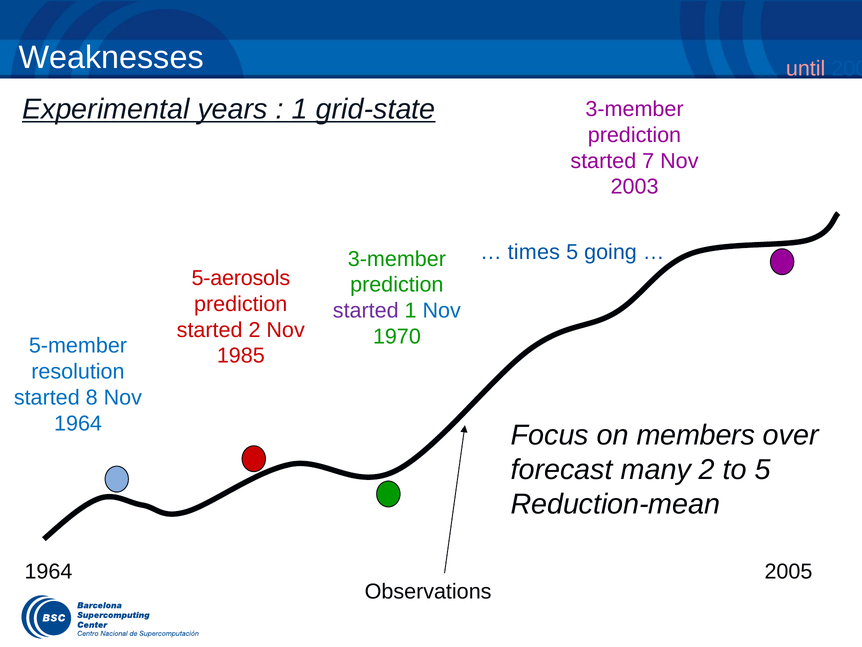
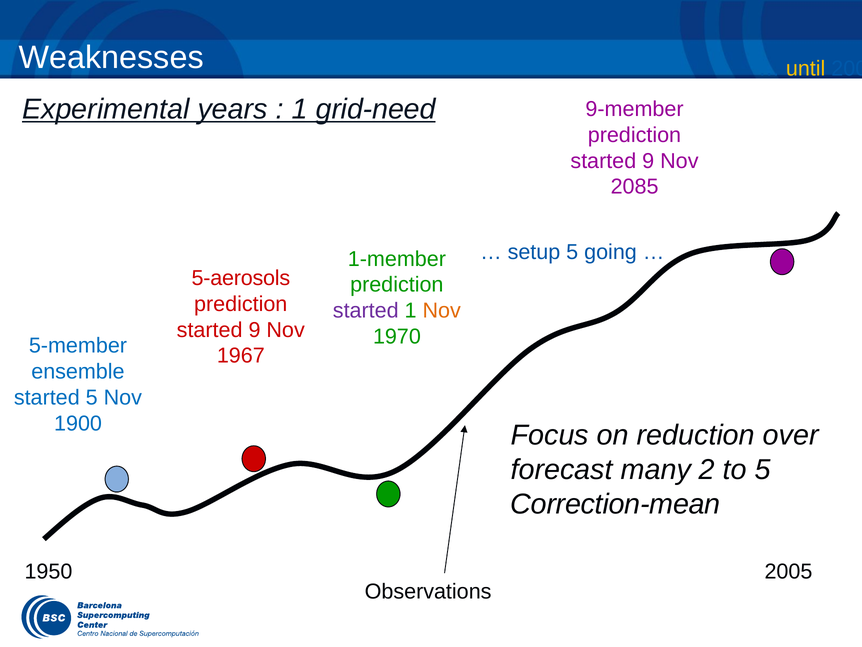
until colour: pink -> yellow (806, 68)
grid-state: grid-state -> grid-need (376, 109)
3-member: 3-member -> 9-member (635, 109)
7: 7 -> 9 (648, 161)
2003: 2003 -> 2085 (635, 187)
times: times -> setup (534, 252)
3-member: 3-member -> 1-member (397, 259)
Nov colour: blue -> orange (442, 310)
2: 2 -> 9 (254, 330)
1985: 1985 -> 1967 (241, 356)
resolution: resolution -> ensemble (78, 371)
started 8: 8 -> 5 (92, 397)
1964: 1964 -> 1900 (78, 423)
members: members -> reduction (696, 435)
Reduction-mean: Reduction-mean -> Correction-mean (615, 504)
1964: 1964 -> 1950 (48, 571)
